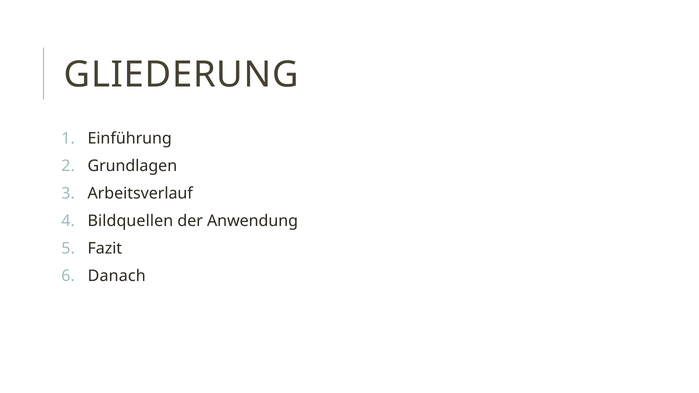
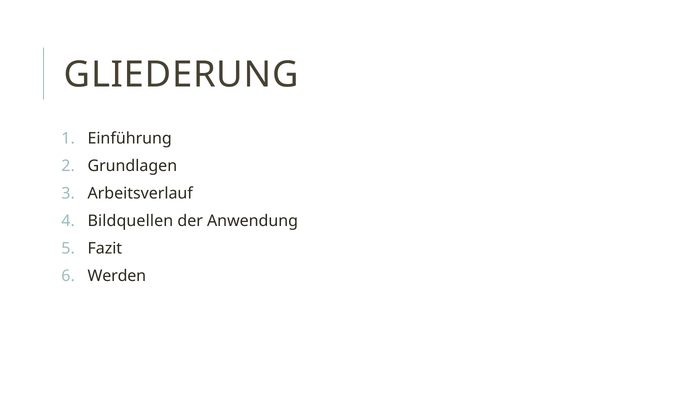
Danach: Danach -> Werden (117, 276)
